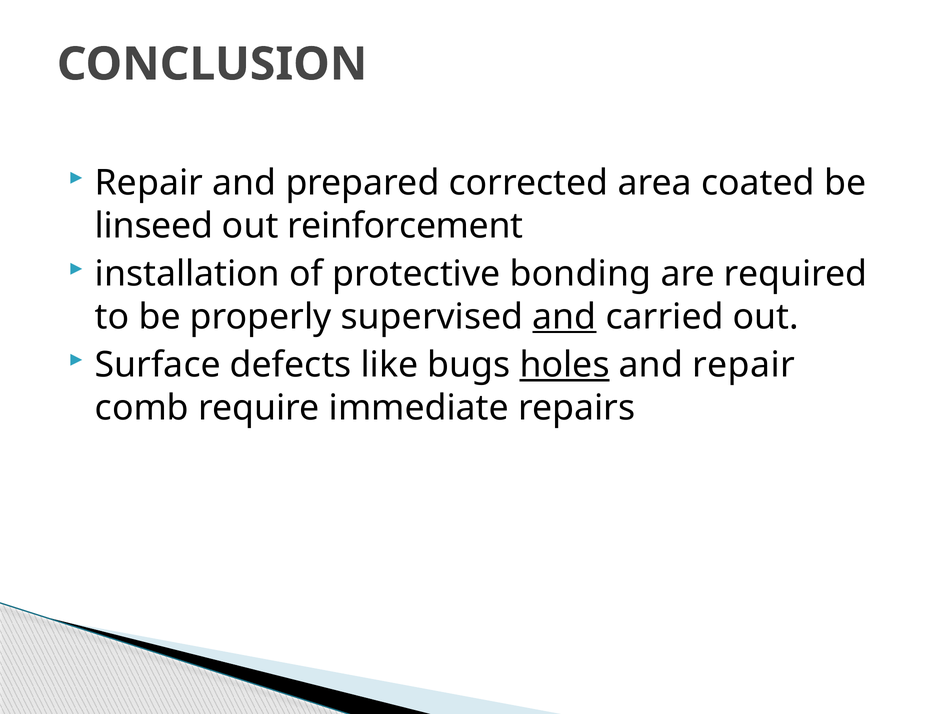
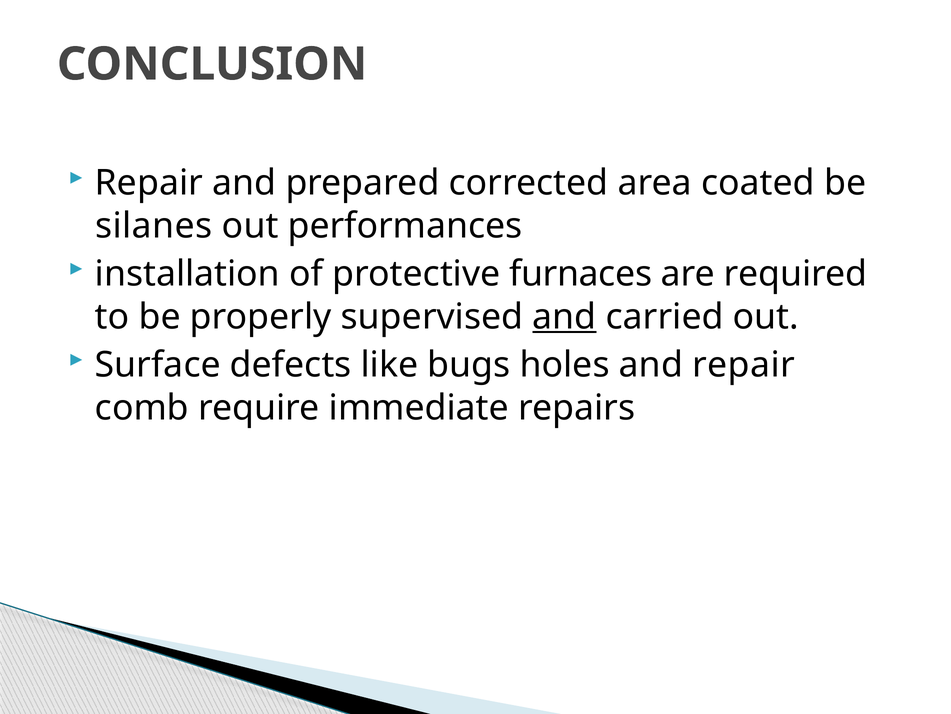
linseed: linseed -> silanes (154, 225)
reinforcement: reinforcement -> performances (405, 225)
bonding: bonding -> furnaces (581, 274)
holes underline: present -> none (565, 365)
